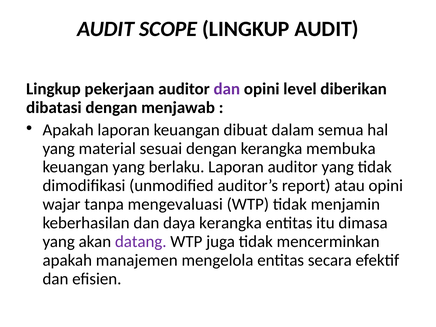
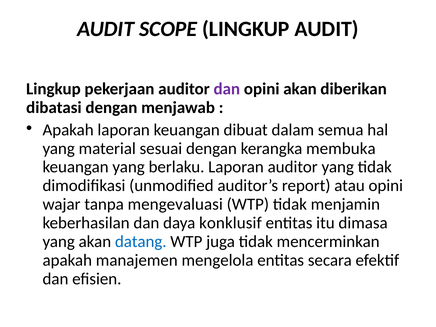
opini level: level -> akan (300, 89)
daya kerangka: kerangka -> konklusif (230, 223)
datang colour: purple -> blue (141, 242)
